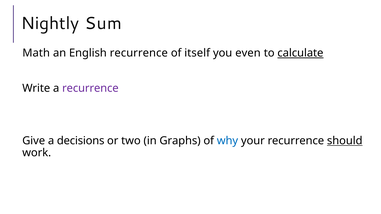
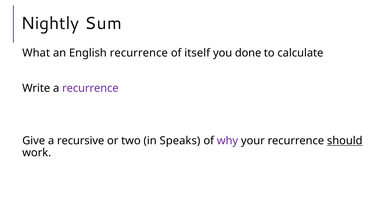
Math: Math -> What (36, 53)
even: even -> done (248, 53)
calculate underline: present -> none (300, 53)
decisions: decisions -> recursive (81, 141)
Graphs: Graphs -> Speaks (180, 141)
why colour: blue -> purple (227, 141)
